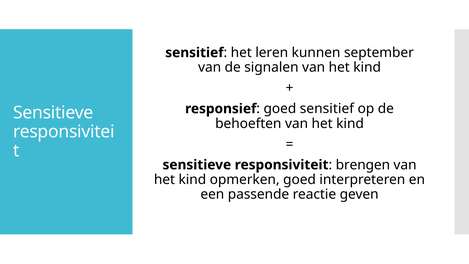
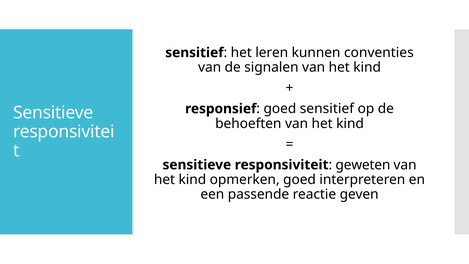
september: september -> conventies (379, 53)
brengen: brengen -> geweten (363, 165)
